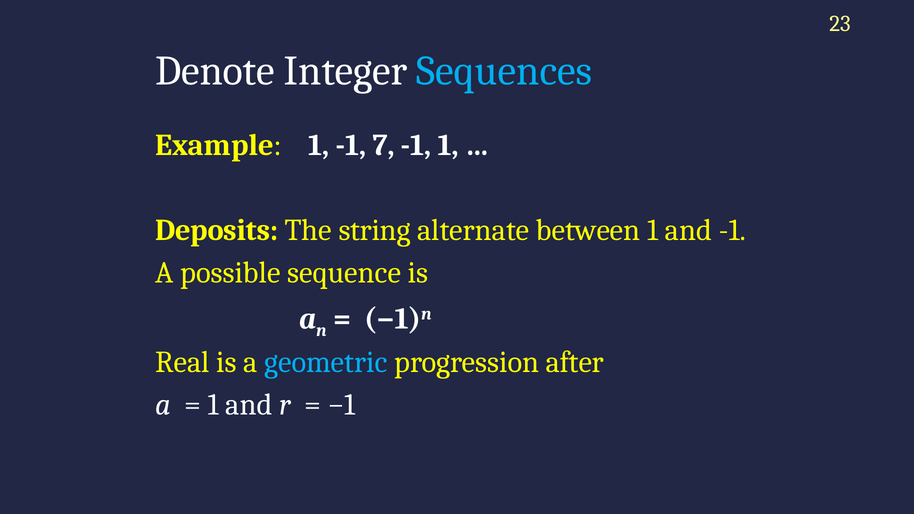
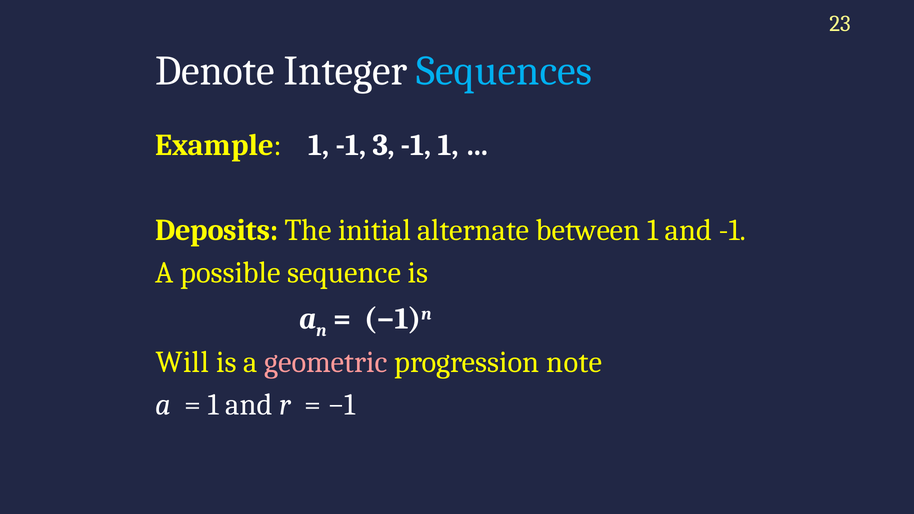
7: 7 -> 3 (384, 145)
string: string -> initial (375, 230)
Real: Real -> Will (182, 362)
geometric colour: light blue -> pink (326, 362)
after: after -> note (574, 362)
